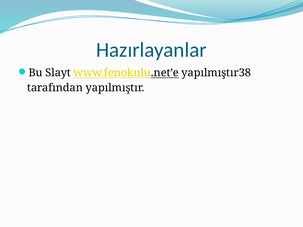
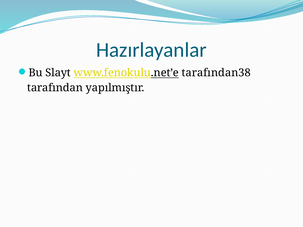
yapılmıştır38: yapılmıştır38 -> tarafından38 (216, 73)
